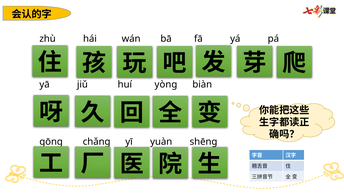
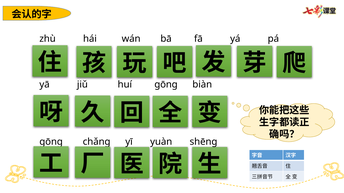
huí yòng: yòng -> gōng (166, 85)
